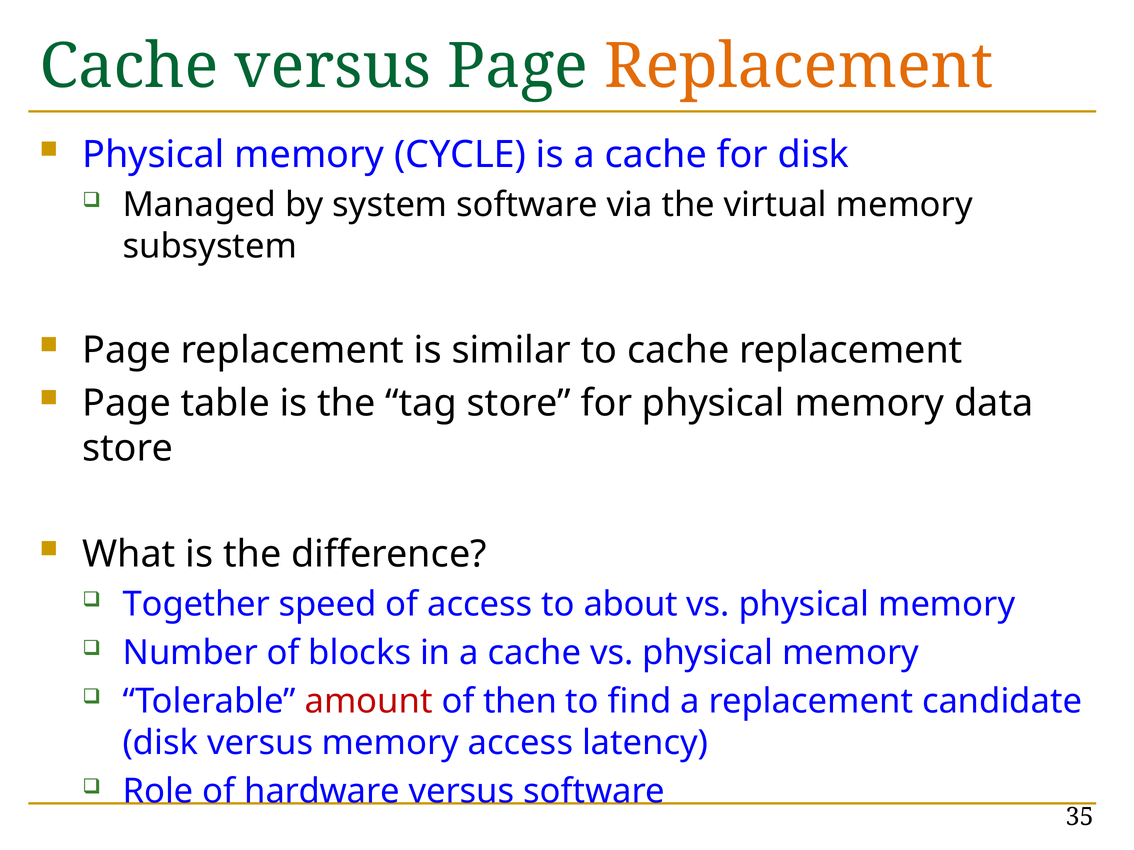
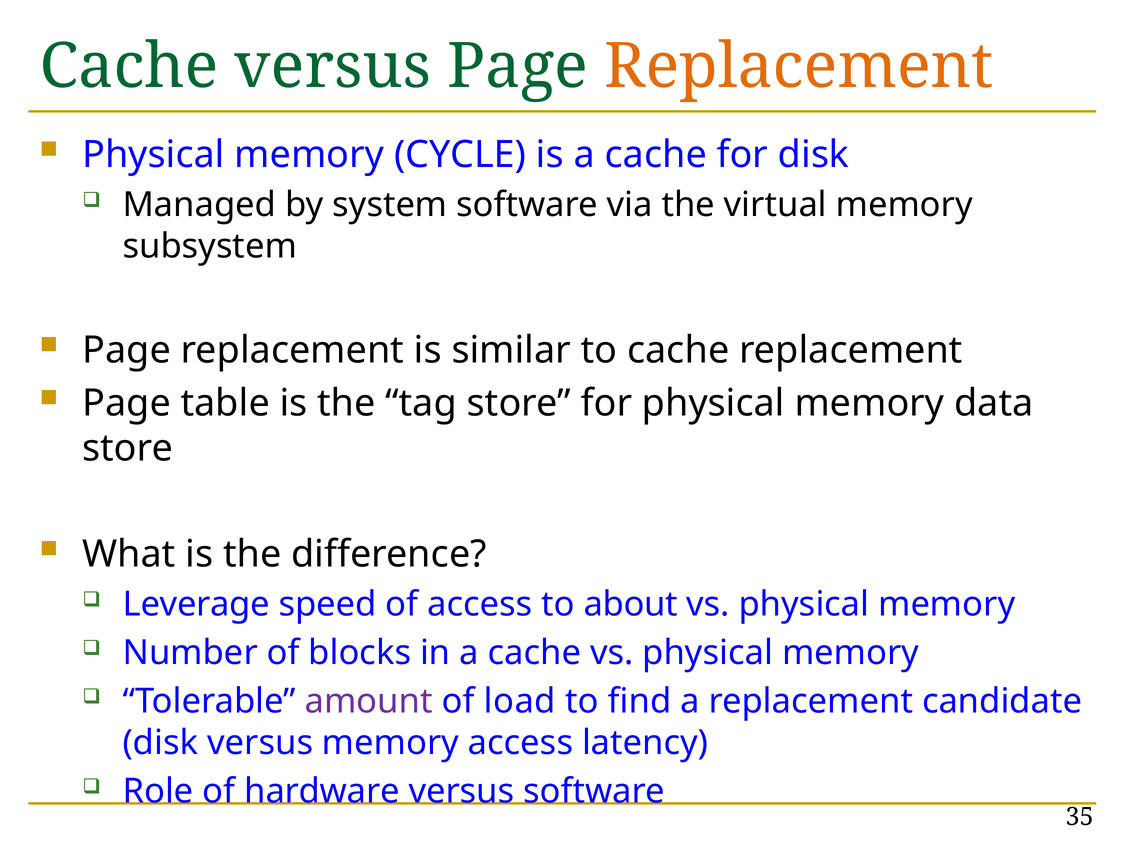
Together: Together -> Leverage (196, 605)
amount colour: red -> purple (369, 702)
then: then -> load (520, 702)
